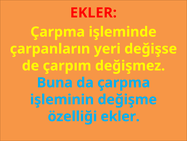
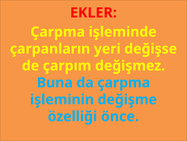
özelliği ekler: ekler -> önce (120, 116)
